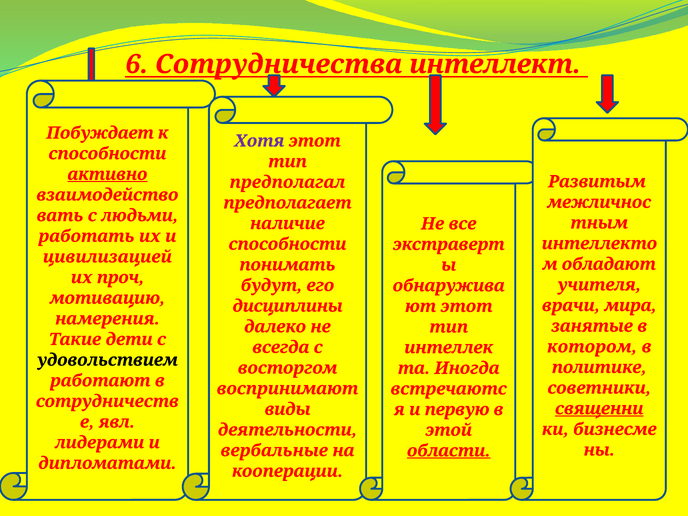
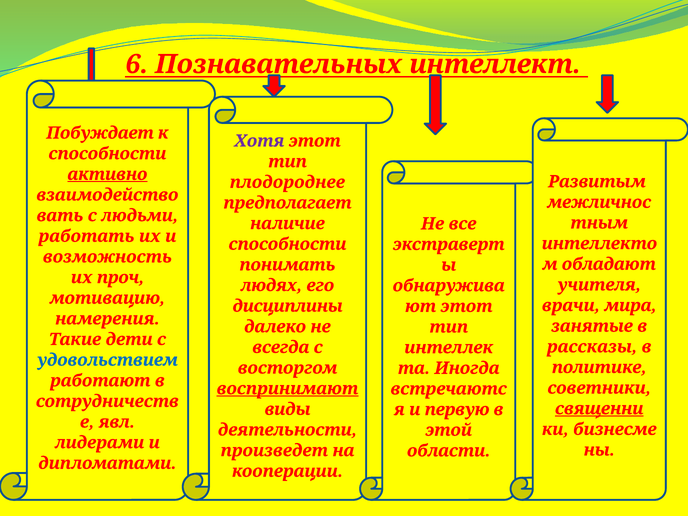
Сотрудничества: Сотрудничества -> Познавательных (279, 64)
предполагал: предполагал -> плодороднее (287, 182)
цивилизацией: цивилизацией -> возможность (107, 257)
будут: будут -> людях (271, 285)
котором: котором -> рассказы (592, 347)
удовольствием colour: black -> blue (107, 360)
воспринимают underline: none -> present (287, 389)
вербальные: вербальные -> произведет (274, 451)
области underline: present -> none (449, 451)
